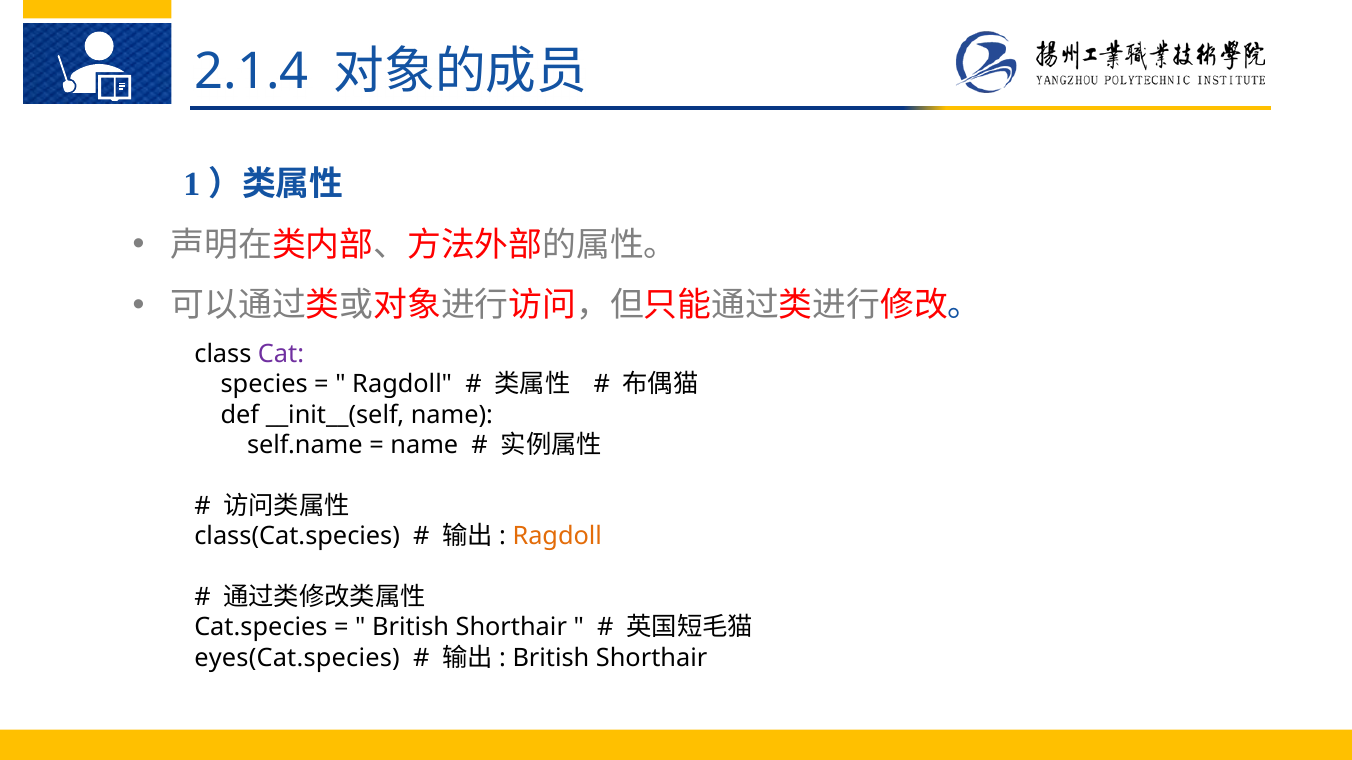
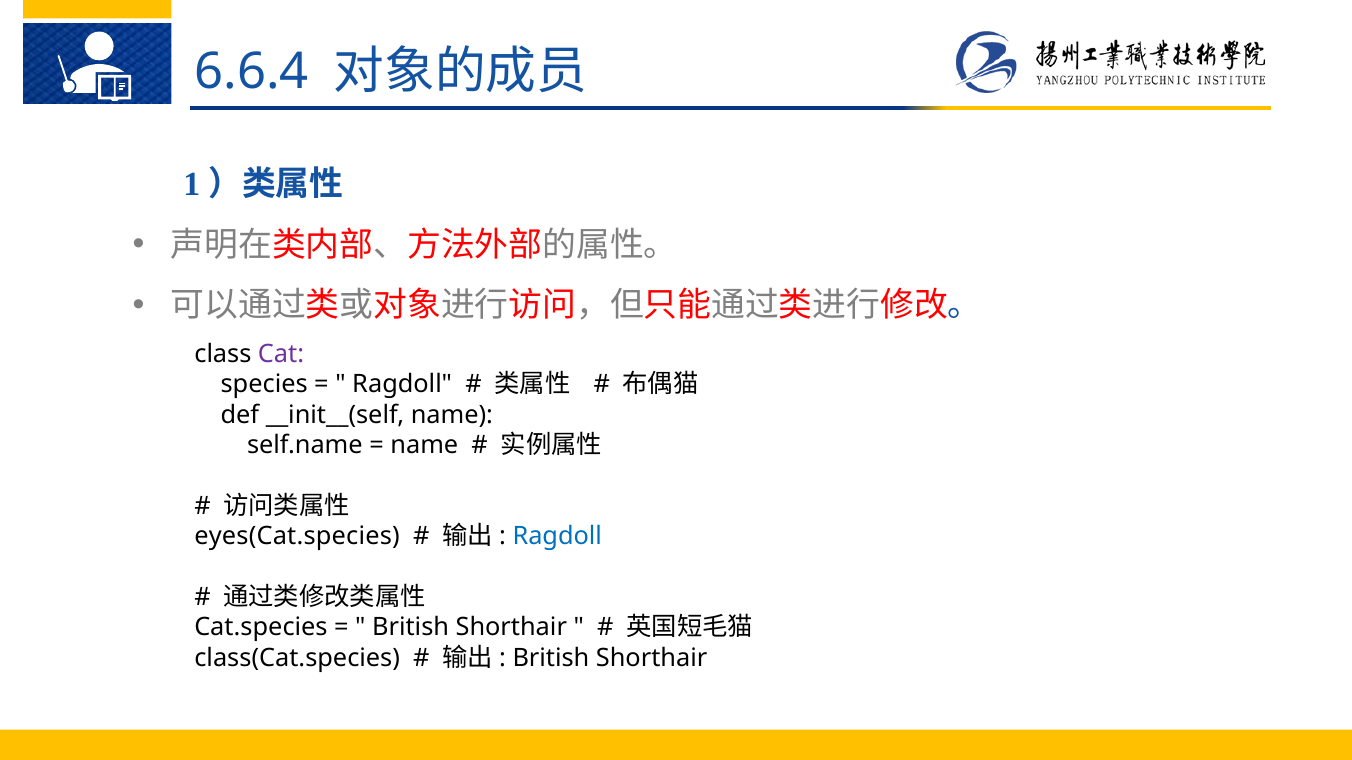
2.1.4: 2.1.4 -> 6.6.4 (252, 71)
class(Cat.species: class(Cat.species -> eyes(Cat.species (297, 537)
Ragdoll colour: orange -> blue (557, 537)
eyes(Cat.species: eyes(Cat.species -> class(Cat.species (297, 658)
